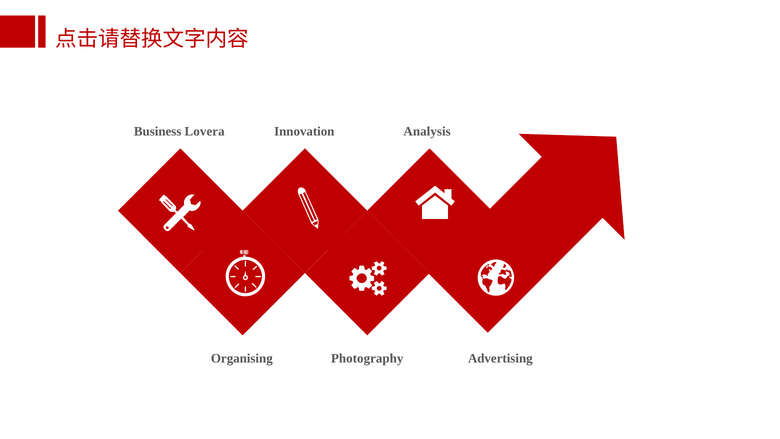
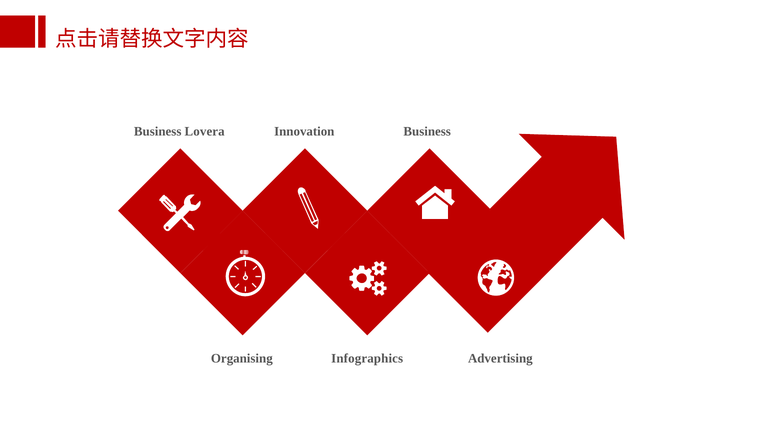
Innovation Analysis: Analysis -> Business (427, 131)
Photography: Photography -> Infographics (367, 358)
